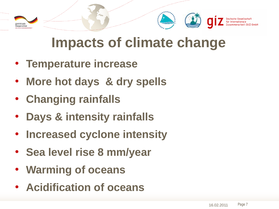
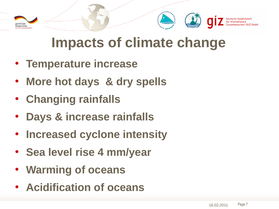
intensity: intensity -> increase (88, 117)
8: 8 -> 4 (101, 152)
